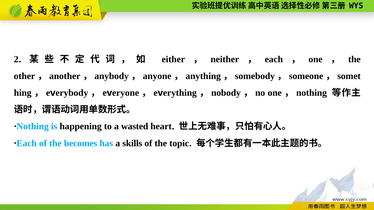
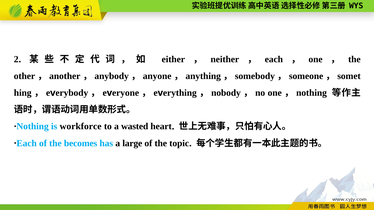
happening: happening -> workforce (81, 127)
skills: skills -> large (132, 143)
